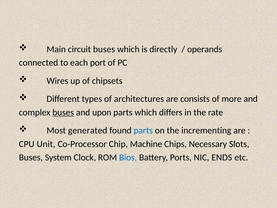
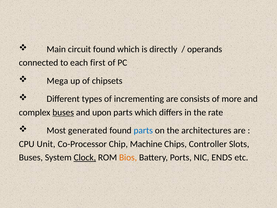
circuit buses: buses -> found (104, 49)
port: port -> first (98, 63)
Wires: Wires -> Mega (57, 81)
architectures: architectures -> incrementing (139, 99)
incrementing: incrementing -> architectures (206, 130)
Necessary: Necessary -> Controller (208, 144)
Clock underline: none -> present (85, 157)
Bios colour: blue -> orange (128, 157)
